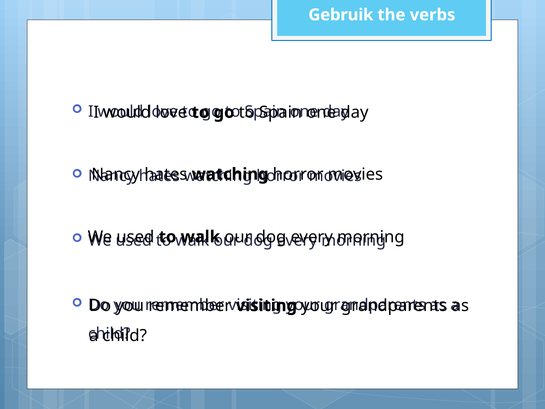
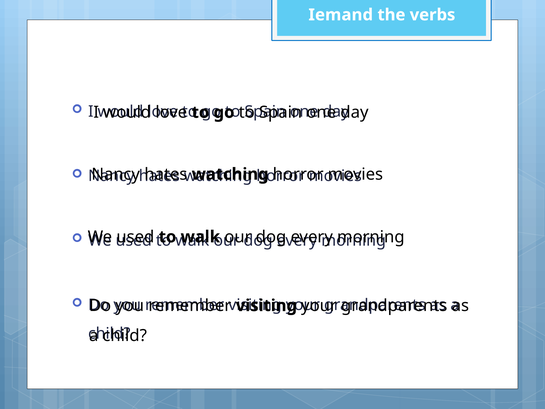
Gebruik: Gebruik -> Iemand (341, 15)
